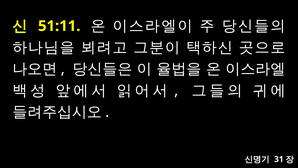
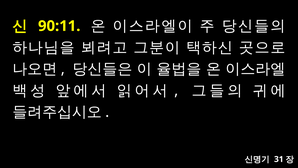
51:11: 51:11 -> 90:11 (59, 26)
